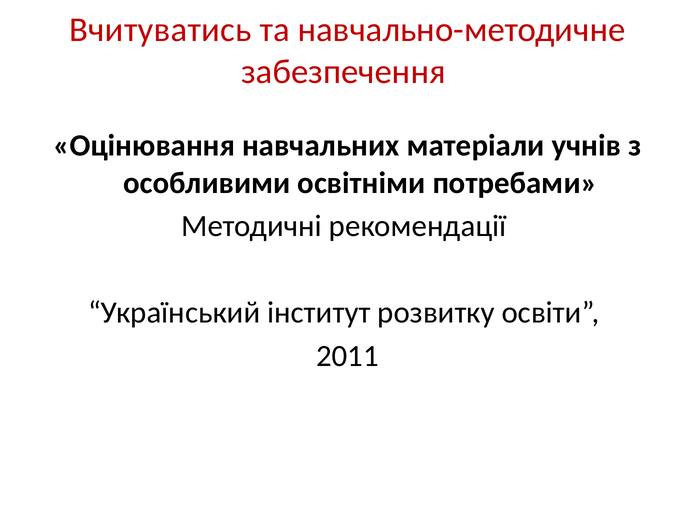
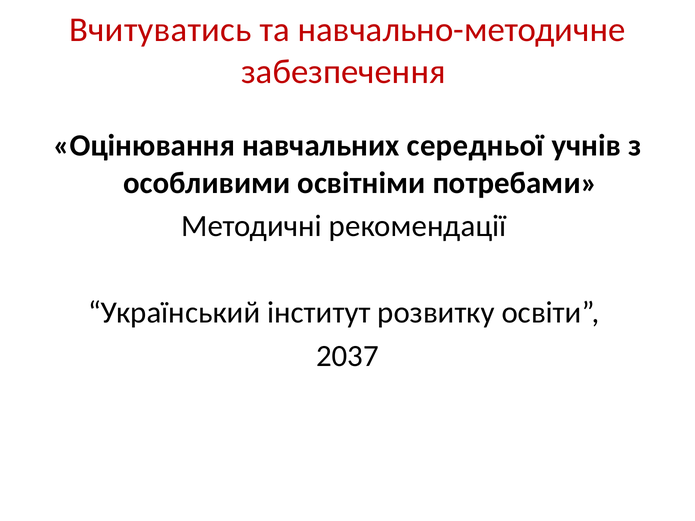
матеріали: матеріали -> середньої (475, 146)
2011: 2011 -> 2037 (347, 356)
